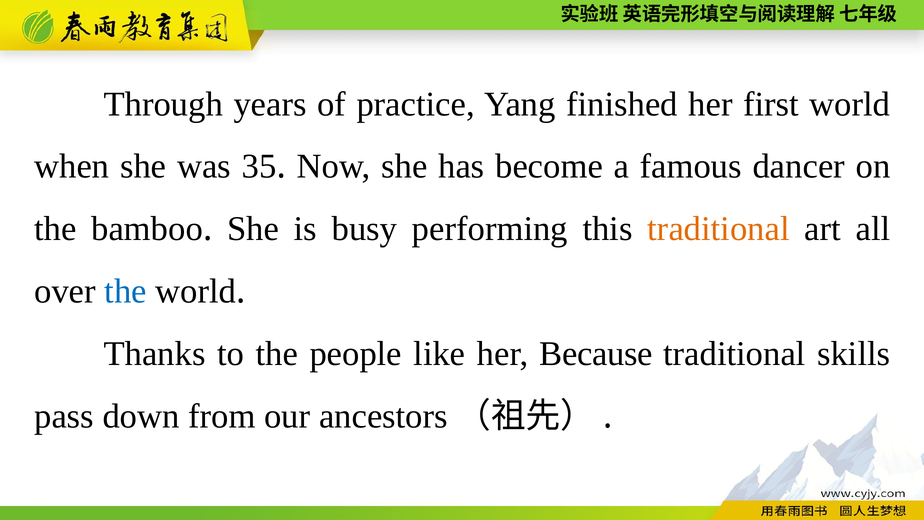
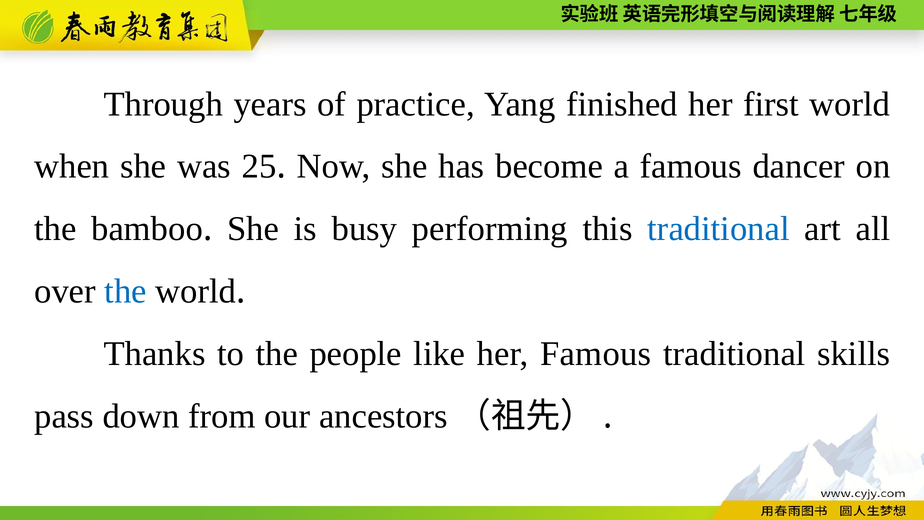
35: 35 -> 25 (259, 166)
traditional colour: orange -> blue (719, 229)
her Because: Because -> Famous (596, 354)
